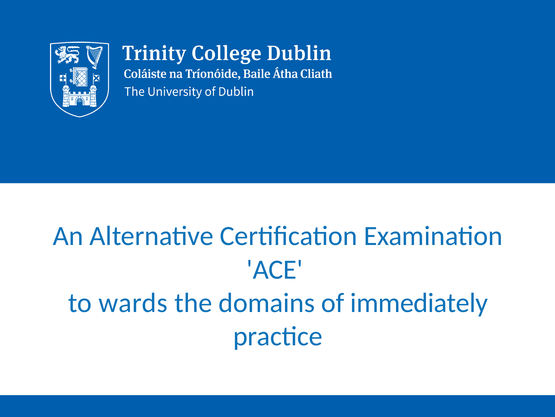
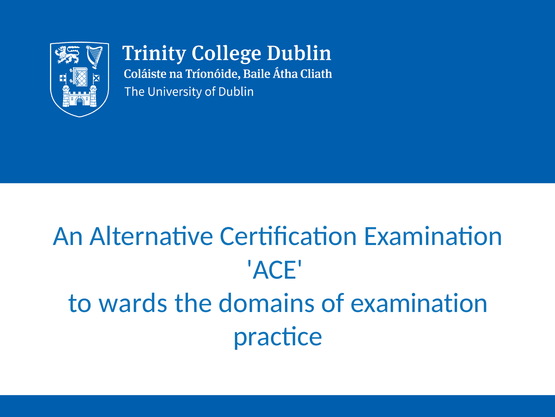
of immediately: immediately -> examination (419, 302)
